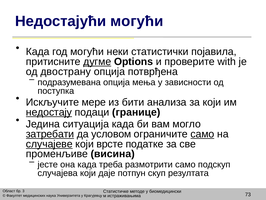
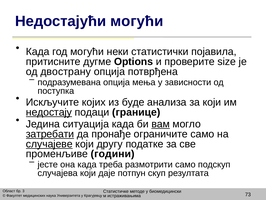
дугме underline: present -> none (97, 62)
with: with -> size (227, 62)
мере: мере -> којих (94, 102)
бити: бити -> буде (133, 102)
вам underline: none -> present (161, 124)
условом: условом -> пронађе (111, 134)
само underline: present -> none (202, 134)
врсте: врсте -> другу (110, 144)
висина: висина -> години (113, 154)
